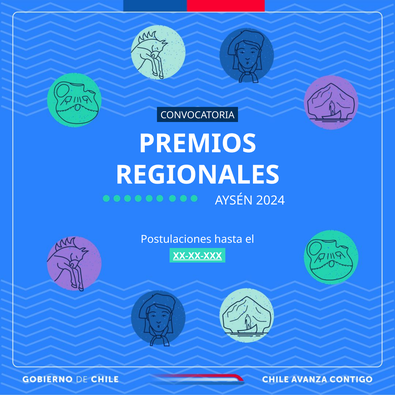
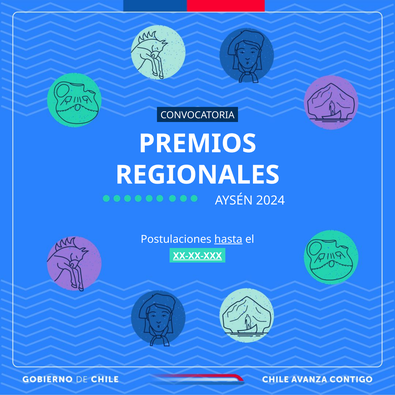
hasta underline: none -> present (228, 239)
